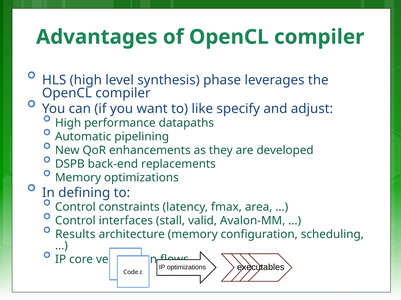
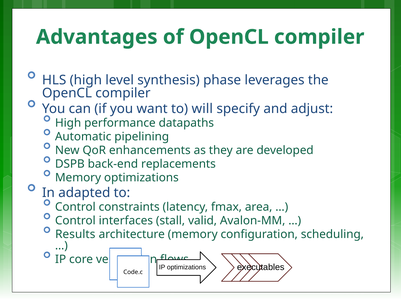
like: like -> will (202, 109)
defining: defining -> adapted (84, 193)
